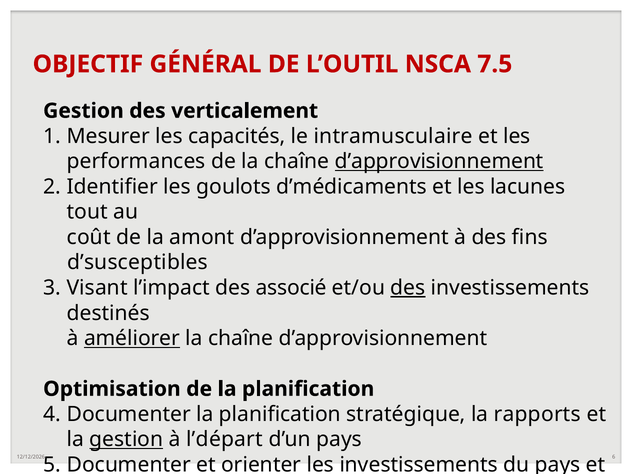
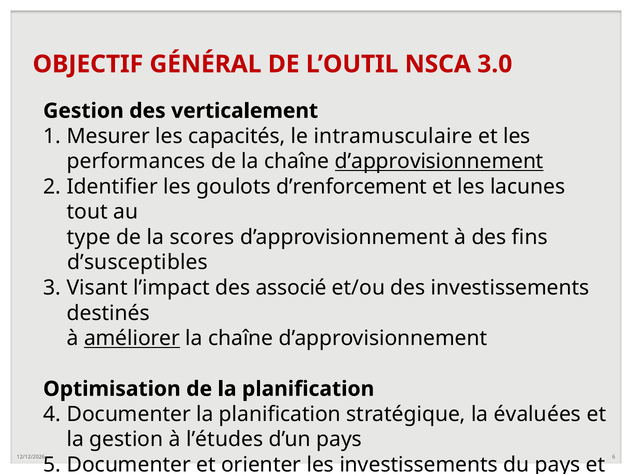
7.5: 7.5 -> 3.0 (495, 64)
d’médicaments: d’médicaments -> d’renforcement (352, 187)
coût: coût -> type (89, 237)
amont: amont -> scores (202, 237)
des underline: present -> none (408, 288)
rapports: rapports -> évaluées (537, 414)
gestion underline: present -> none (126, 439)
l’départ: l’départ -> l’études (225, 439)
